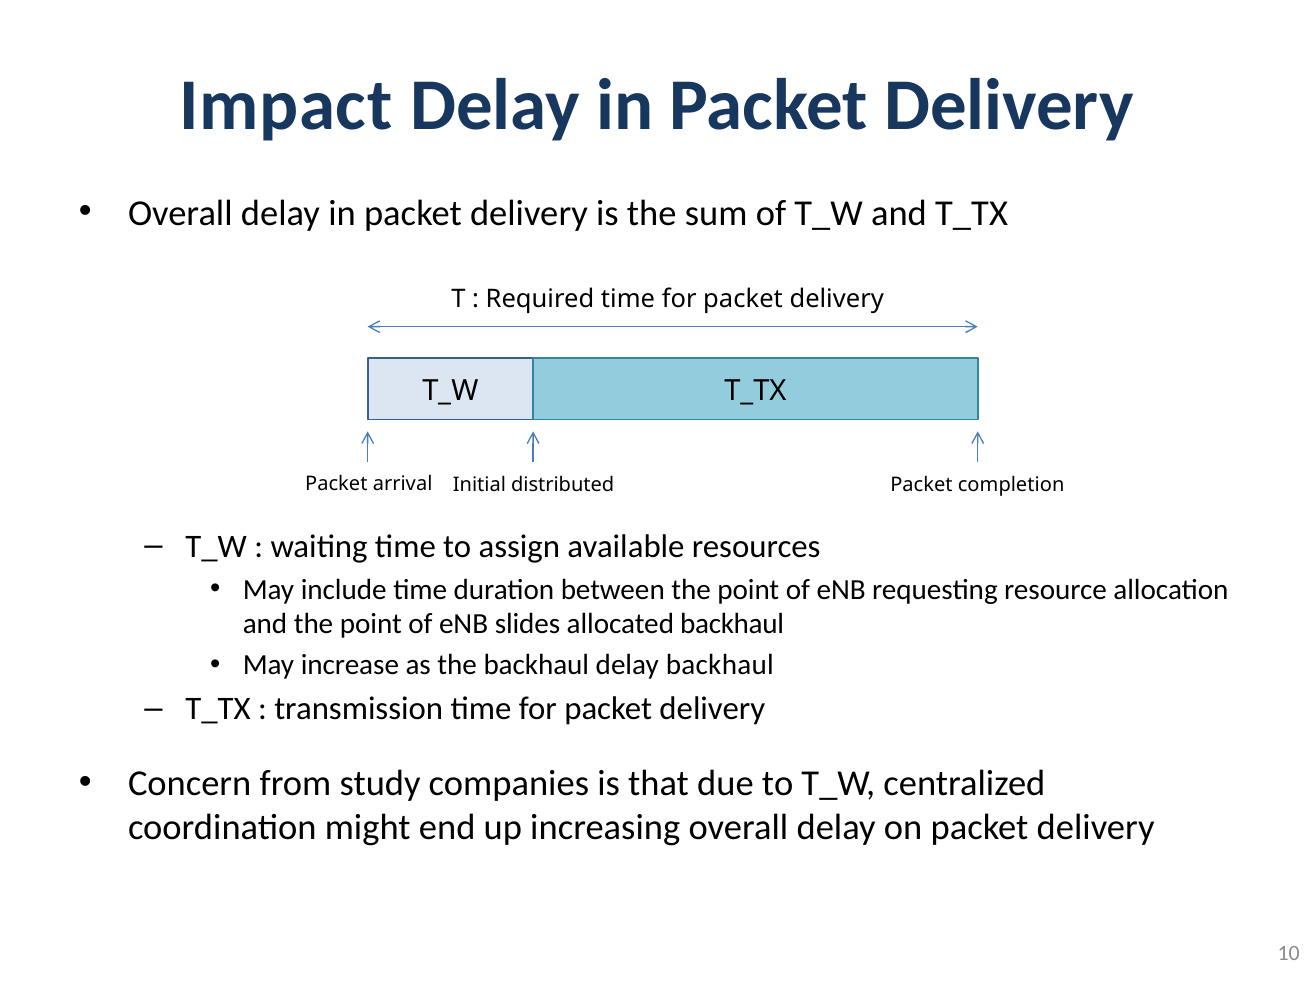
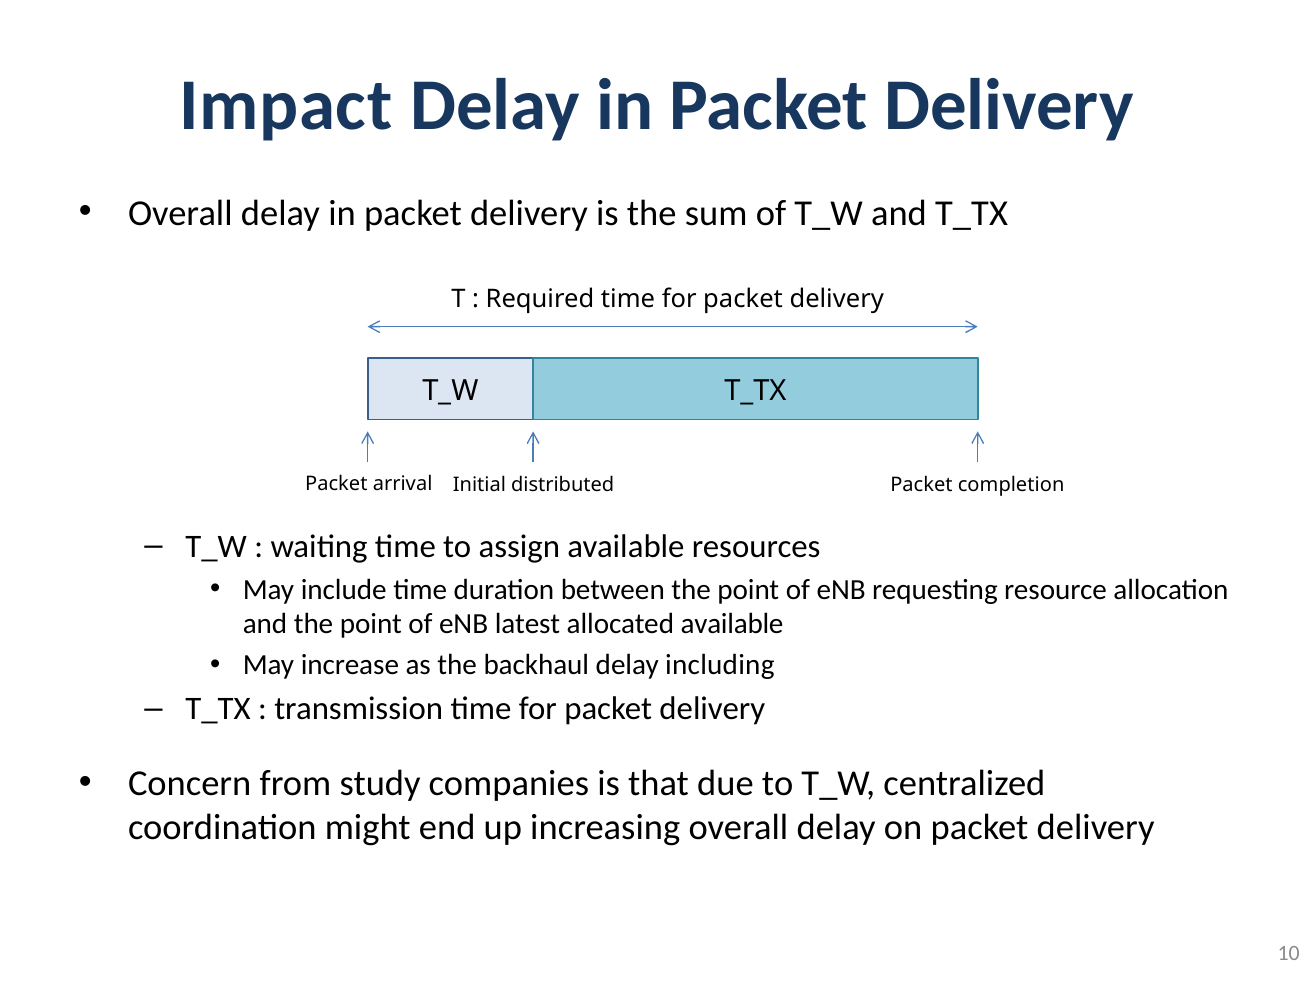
slides: slides -> latest (527, 625)
allocated backhaul: backhaul -> available (732, 625)
delay backhaul: backhaul -> including (720, 666)
